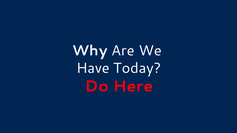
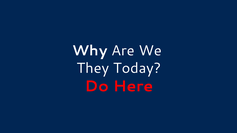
Have: Have -> They (93, 68)
